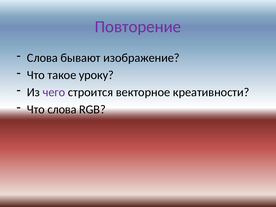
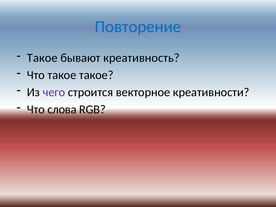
Повторение colour: purple -> blue (138, 27)
Слова: Слова -> Такое (42, 58)
изображение: изображение -> креативность (141, 58)
такое уроку: уроку -> такое (96, 75)
